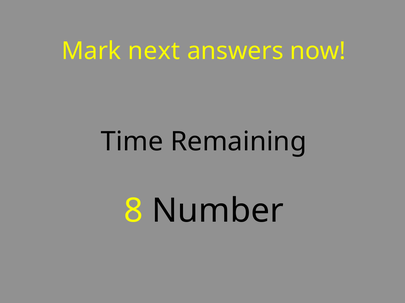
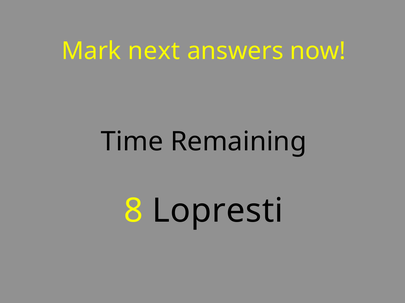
Number: Number -> Lopresti (218, 211)
